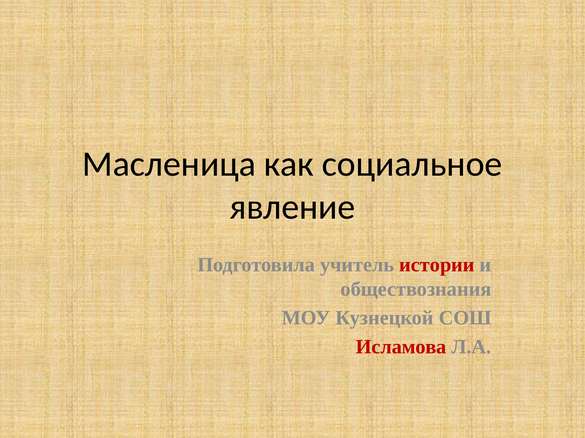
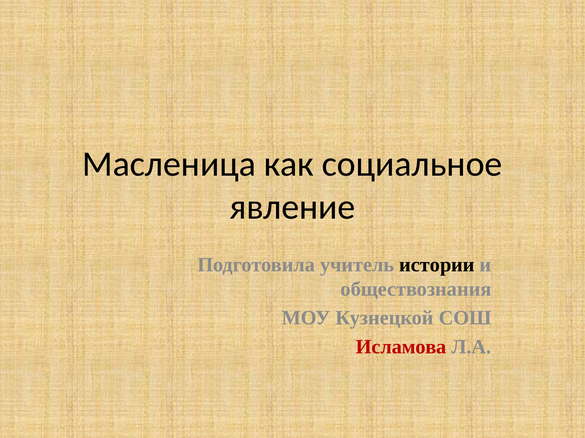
истории colour: red -> black (437, 265)
